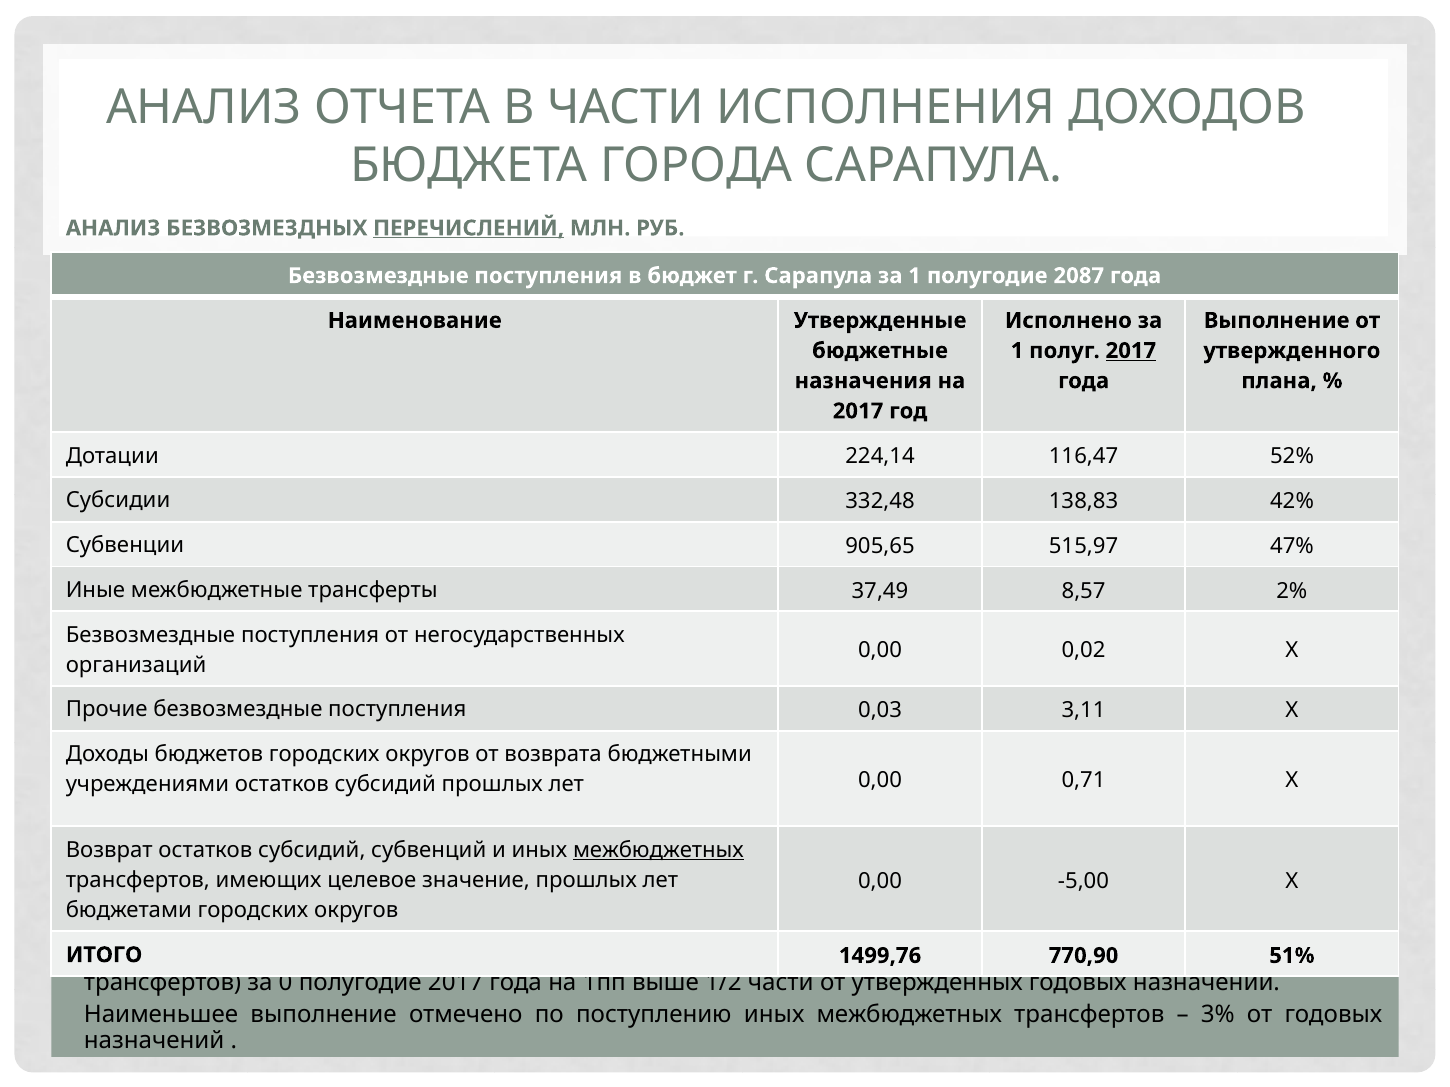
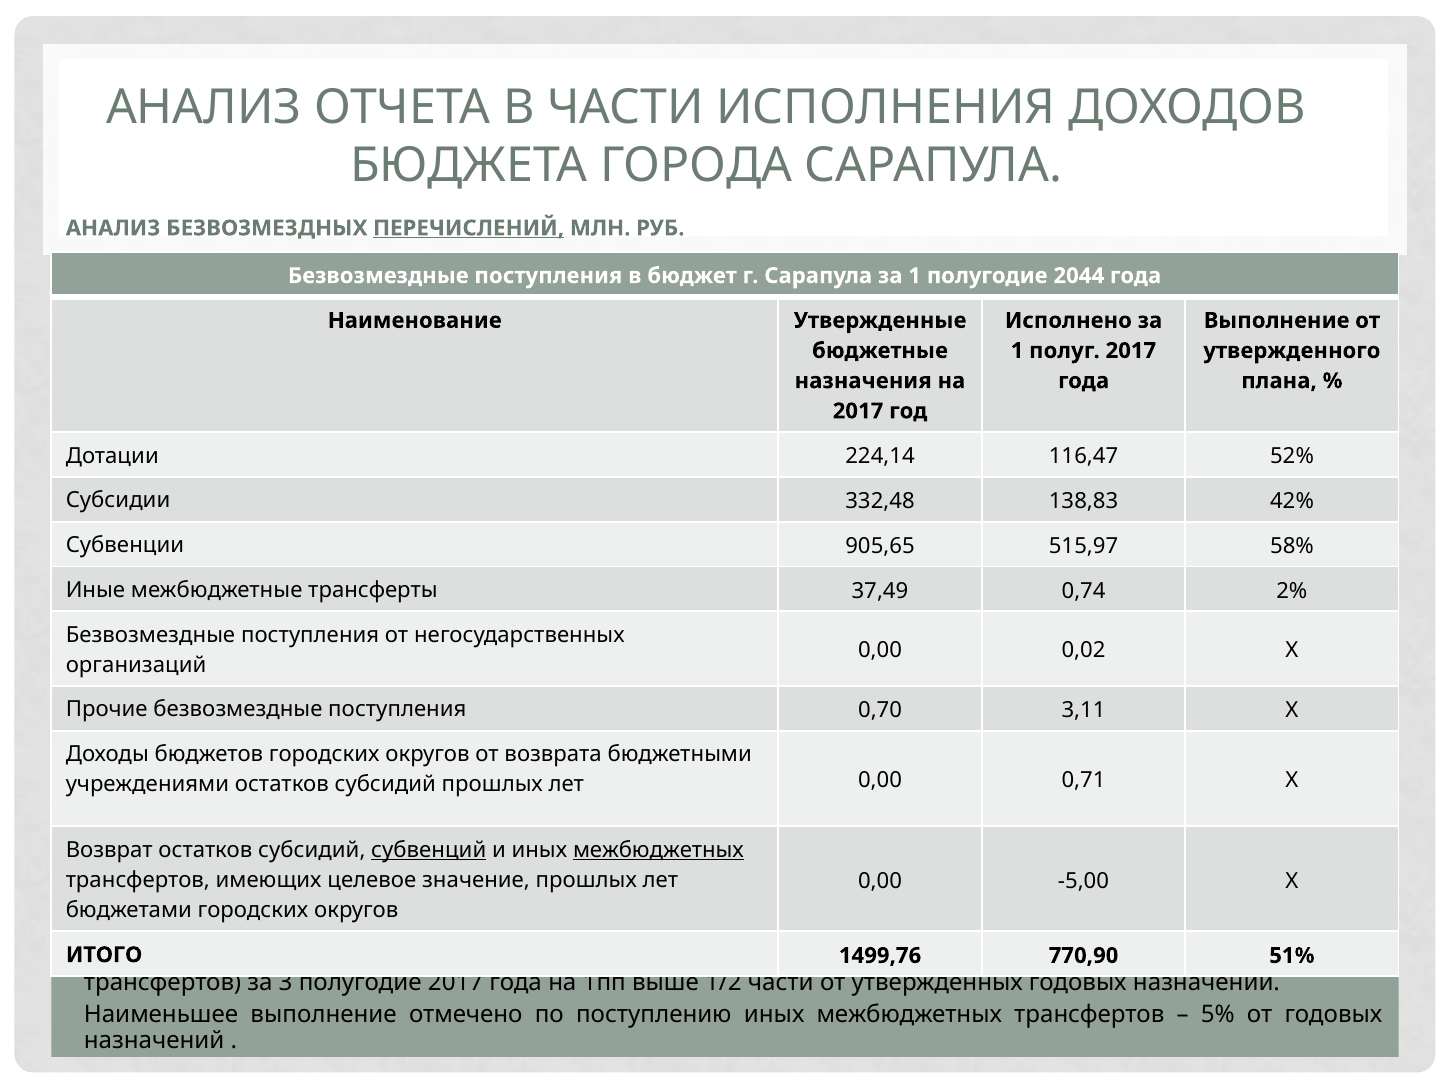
2087: 2087 -> 2044 (1079, 276)
2017 underline: present -> none (1131, 351)
47%: 47% -> 58% (1292, 546)
8,57: 8,57 -> 0,74 (1084, 591)
0,03: 0,03 -> 0,70 (880, 711)
субвенций underline: none -> present (429, 850)
0: 0 -> 3 (286, 983)
3%: 3% -> 5% (1218, 1015)
